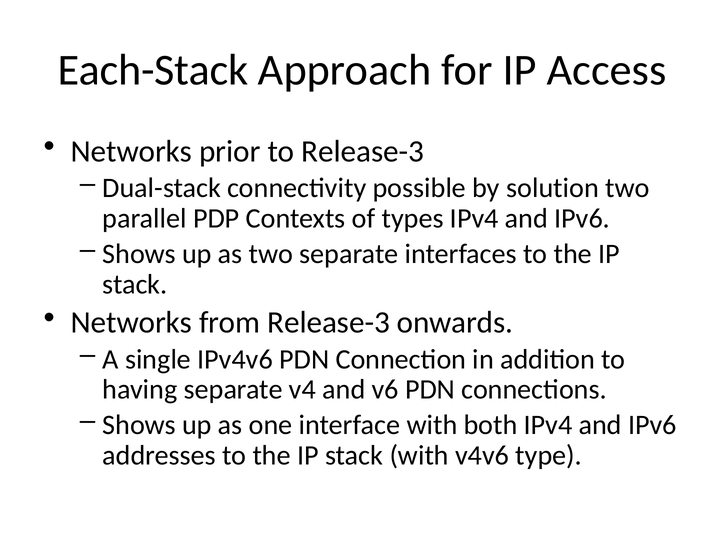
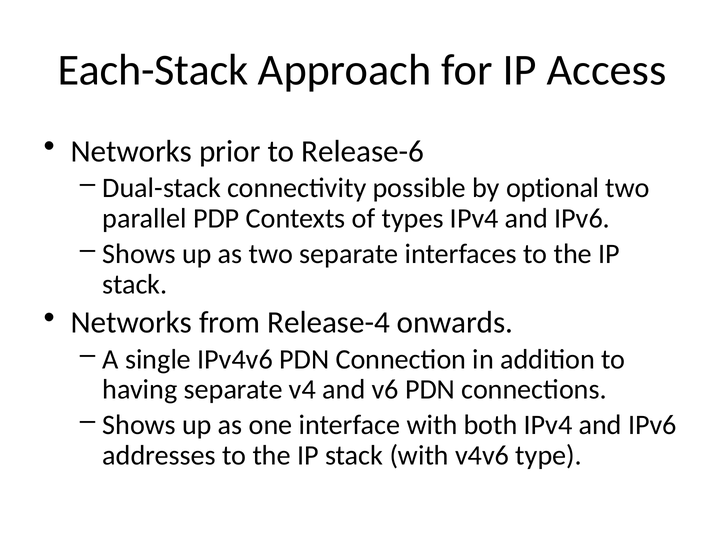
to Release-3: Release-3 -> Release-6 (363, 151)
solution: solution -> optional (553, 188)
from Release-3: Release-3 -> Release-4 (329, 323)
